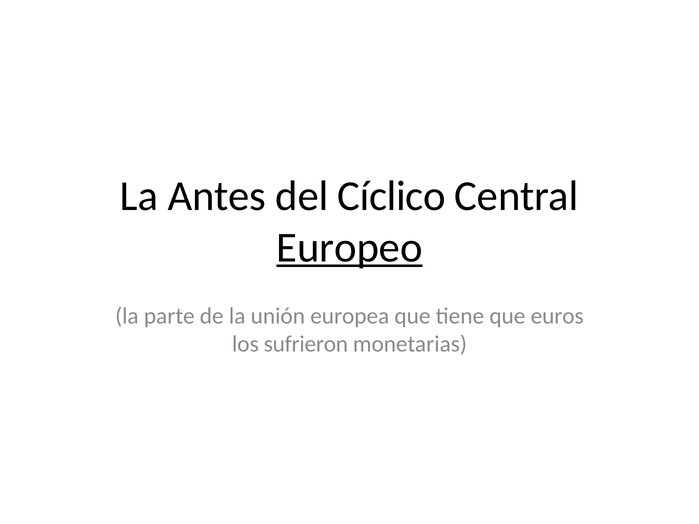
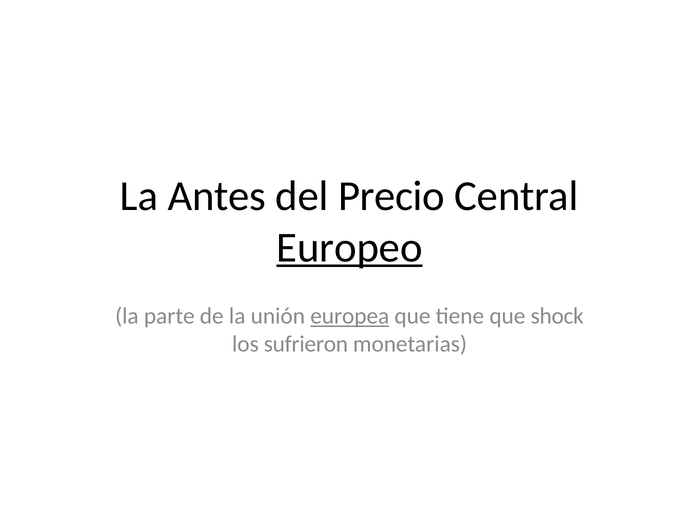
Cíclico: Cíclico -> Precio (391, 196)
europea underline: none -> present (350, 316)
euros: euros -> shock (557, 316)
